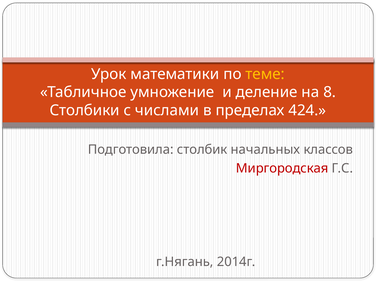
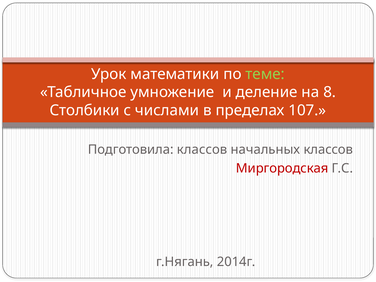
теме colour: yellow -> light green (265, 74)
424: 424 -> 107 (307, 110)
Подготовила столбик: столбик -> классов (202, 150)
